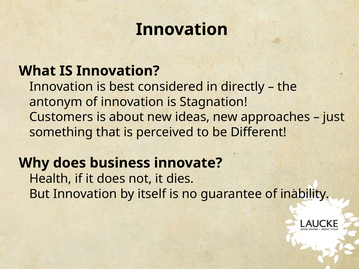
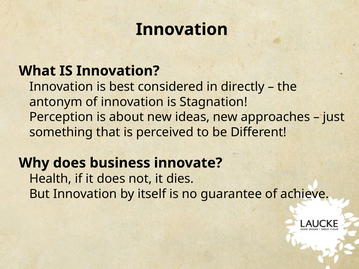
Customers: Customers -> Perception (61, 117)
inability: inability -> achieve (305, 194)
